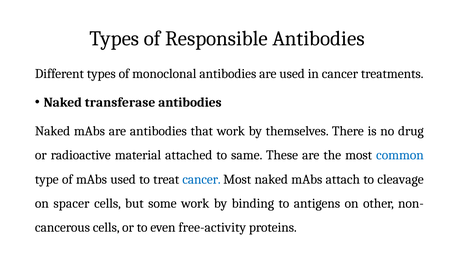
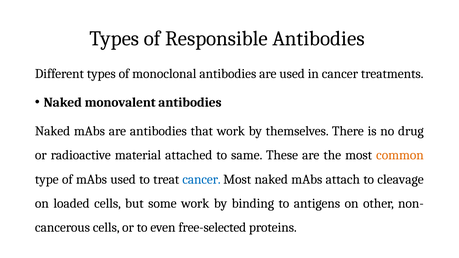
transferase: transferase -> monovalent (120, 102)
common colour: blue -> orange (400, 155)
spacer: spacer -> loaded (72, 203)
free-activity: free-activity -> free-selected (212, 227)
